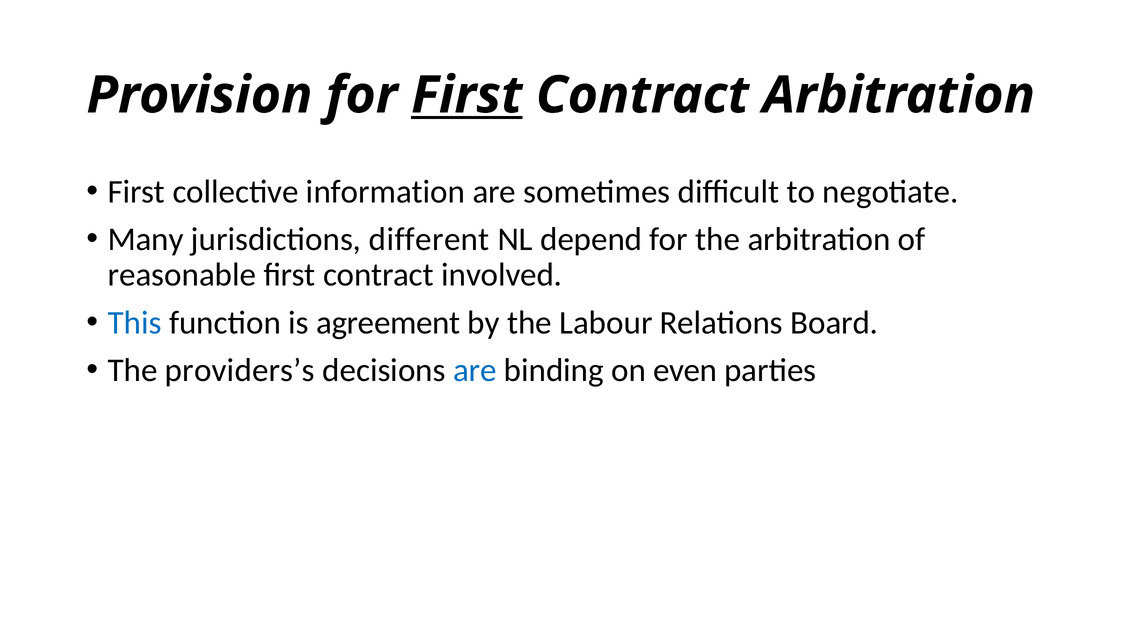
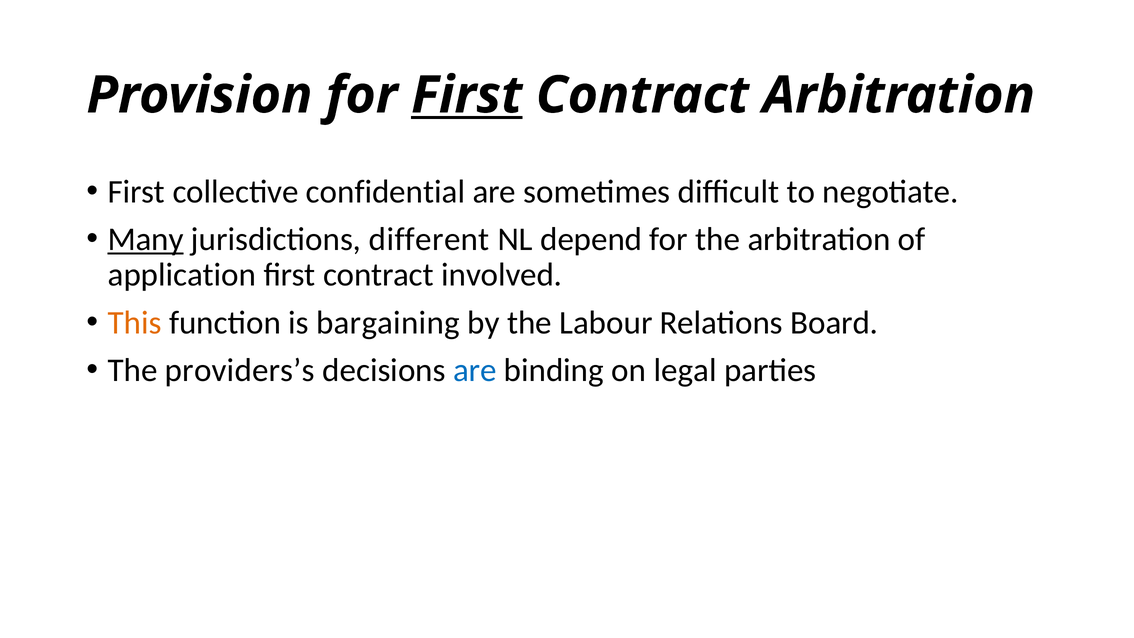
information: information -> confidential (386, 192)
Many underline: none -> present (146, 239)
reasonable: reasonable -> application (182, 275)
This colour: blue -> orange (135, 323)
agreement: agreement -> bargaining (388, 323)
even: even -> legal (685, 370)
